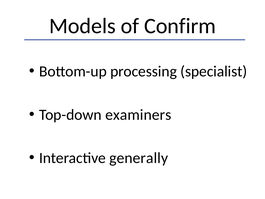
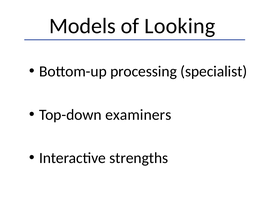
Confirm: Confirm -> Looking (180, 26)
generally: generally -> strengths (139, 158)
